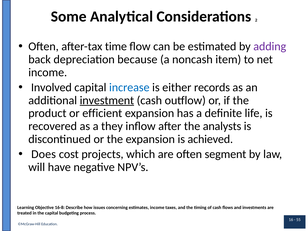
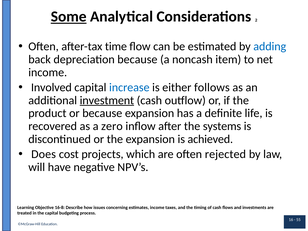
Some underline: none -> present (69, 17)
adding colour: purple -> blue (270, 46)
records: records -> follows (212, 87)
or efficient: efficient -> because (102, 113)
they: they -> zero (112, 126)
analysts: analysts -> systems (222, 126)
segment: segment -> rejected (225, 154)
